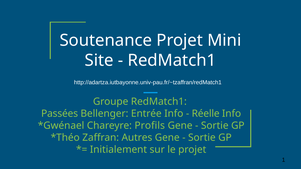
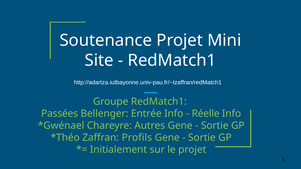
Profils: Profils -> Autres (150, 126)
Autres: Autres -> Profils (137, 138)
